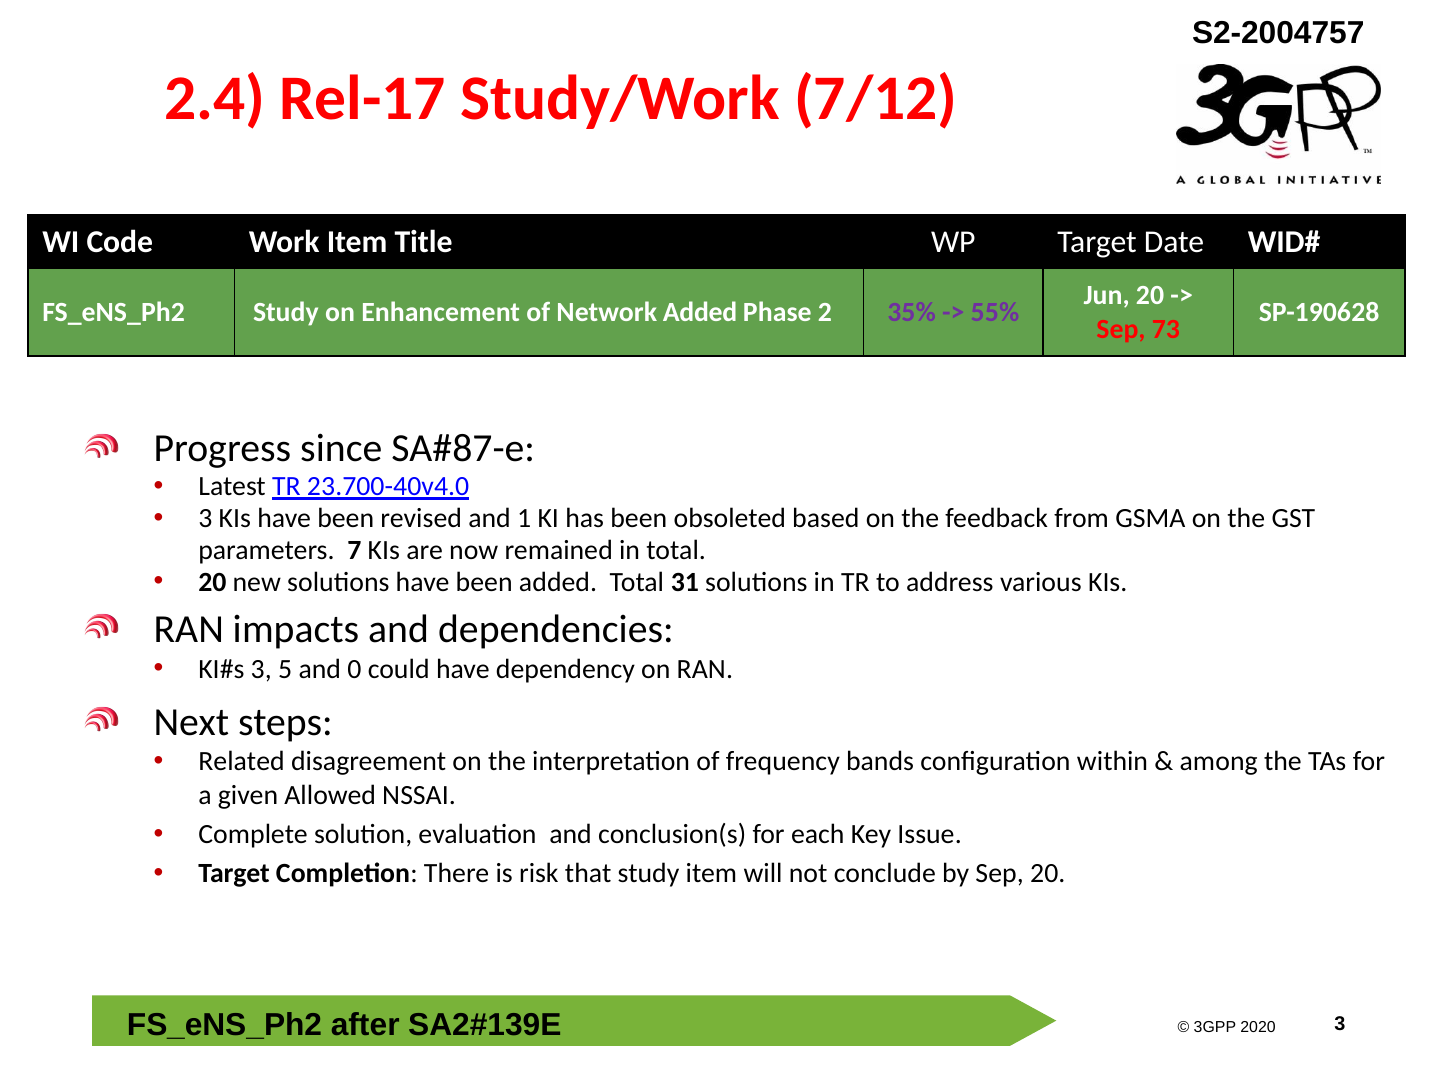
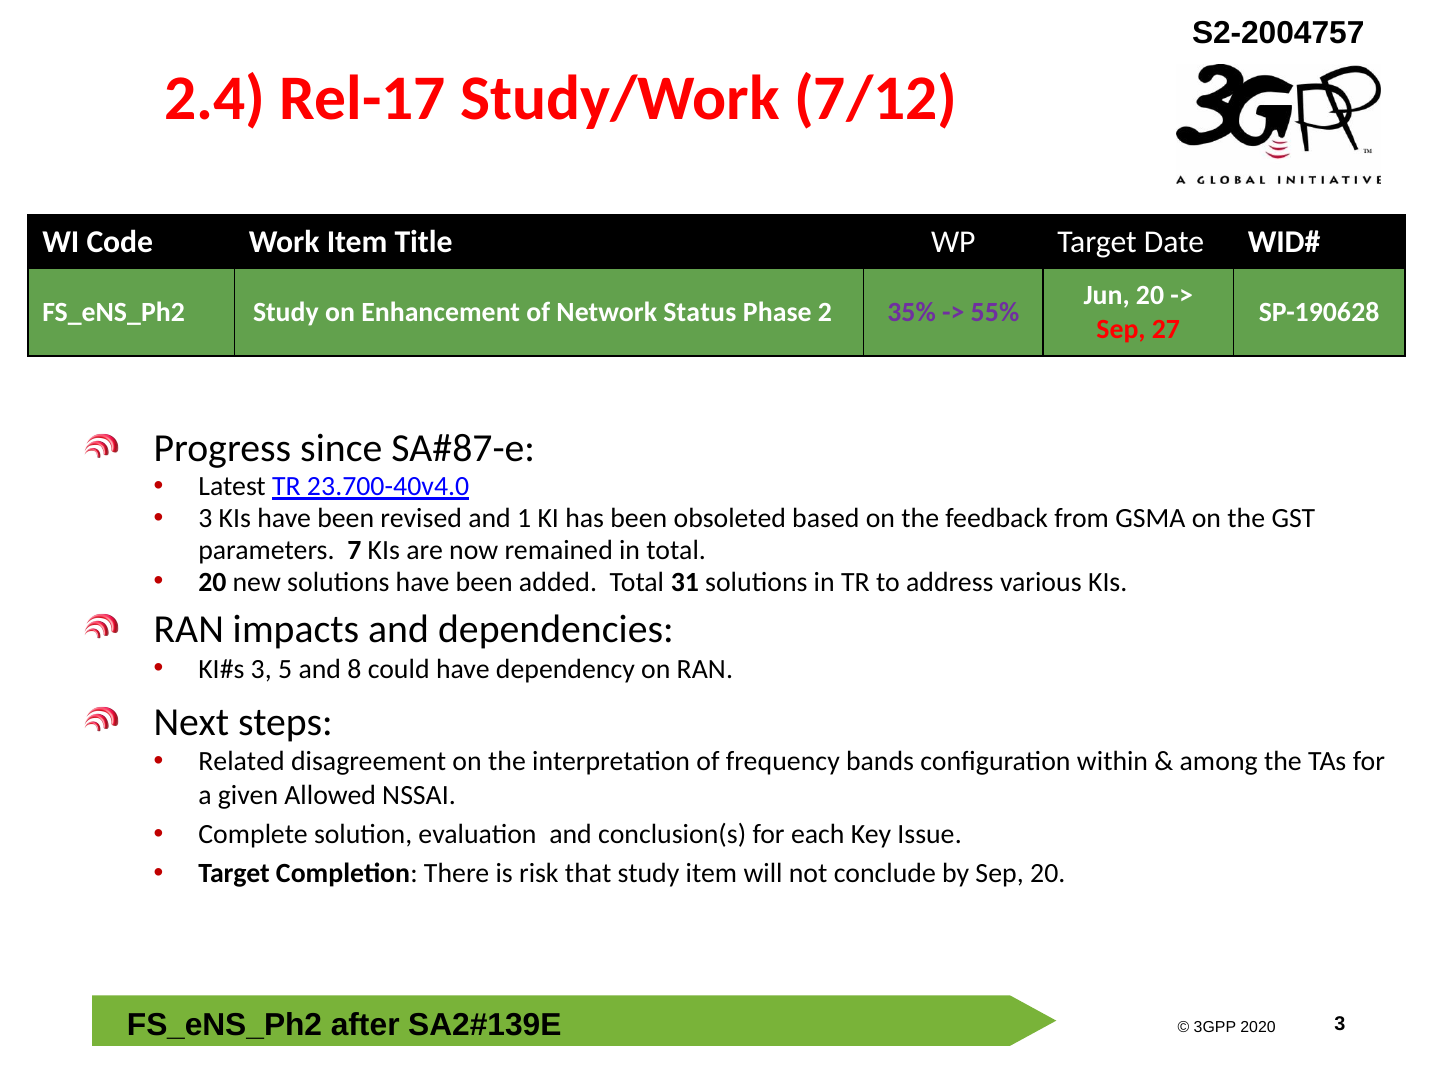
Network Added: Added -> Status (700, 313)
73: 73 -> 27 (1166, 330)
0: 0 -> 8 (354, 669)
